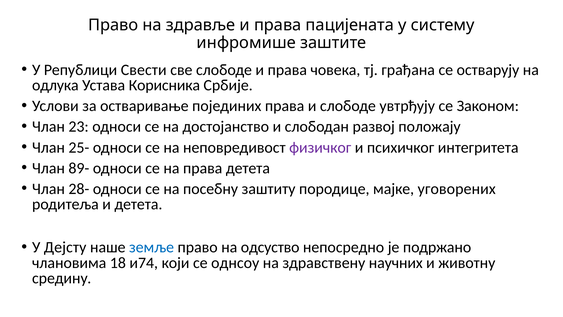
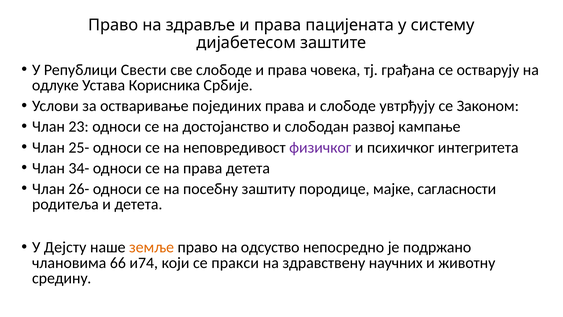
инфромише: инфромише -> дијабетесом (246, 43)
одлука: одлука -> одлуке (55, 85)
положају: положају -> кампање (429, 127)
89-: 89- -> 34- (79, 168)
28-: 28- -> 26- (79, 189)
уговорених: уговорених -> сагласности (457, 189)
земље colour: blue -> orange (152, 247)
18: 18 -> 66 (118, 263)
однсоу: однсоу -> пракси (235, 263)
